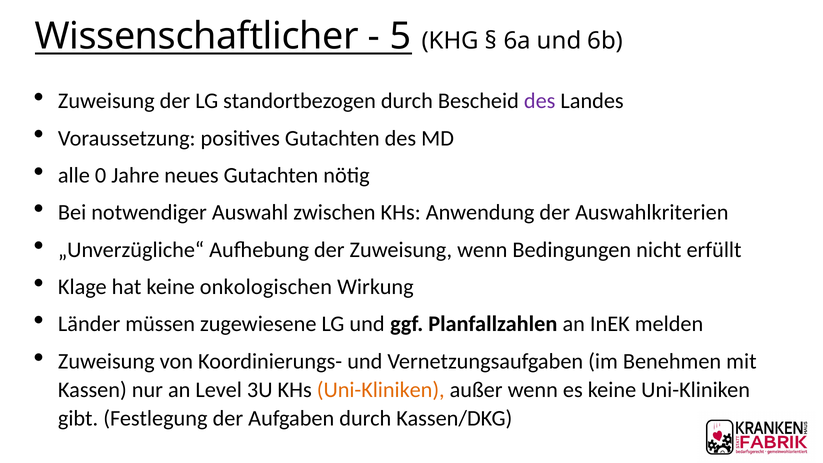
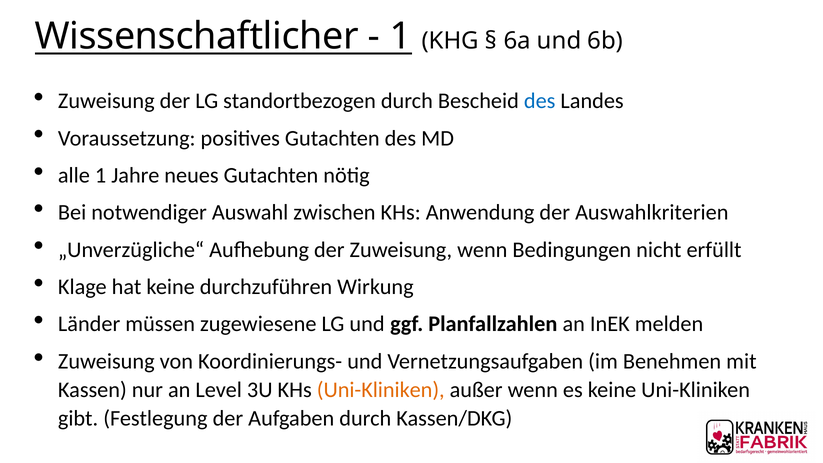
5: 5 -> 1 (401, 36)
des colour: purple -> blue (540, 101)
alle 0: 0 -> 1 (101, 175)
onkologischen: onkologischen -> durchzuführen (266, 287)
